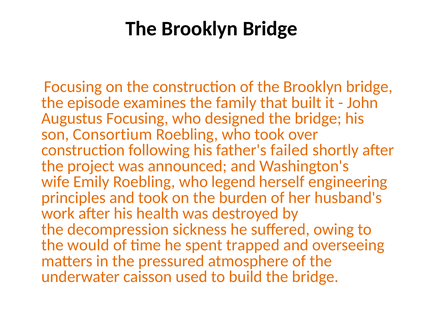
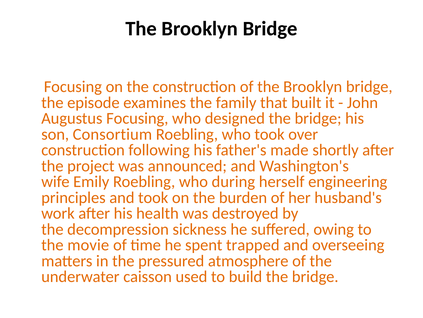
failed: failed -> made (289, 150)
legend: legend -> during (233, 181)
would: would -> movie (88, 245)
